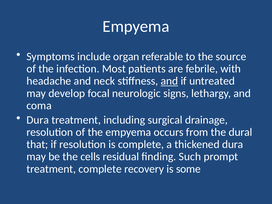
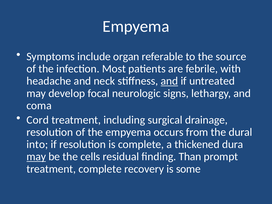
Dura: Dura -> Cord (38, 120)
that: that -> into (37, 144)
may underline: none -> present (36, 157)
Such: Such -> Than (190, 157)
